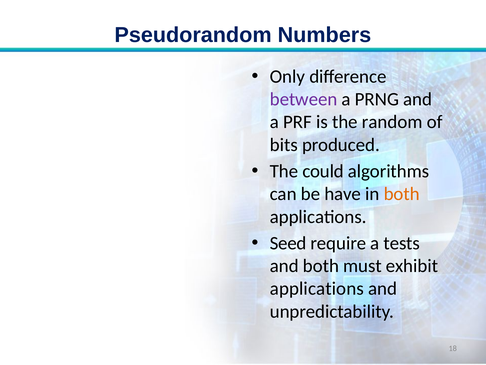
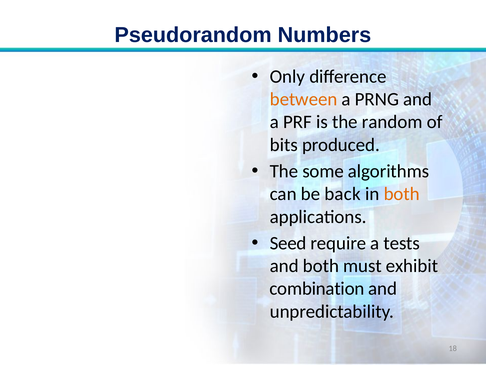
between colour: purple -> orange (304, 99)
could: could -> some (323, 171)
have: have -> back (343, 194)
applications: applications -> combination (317, 288)
